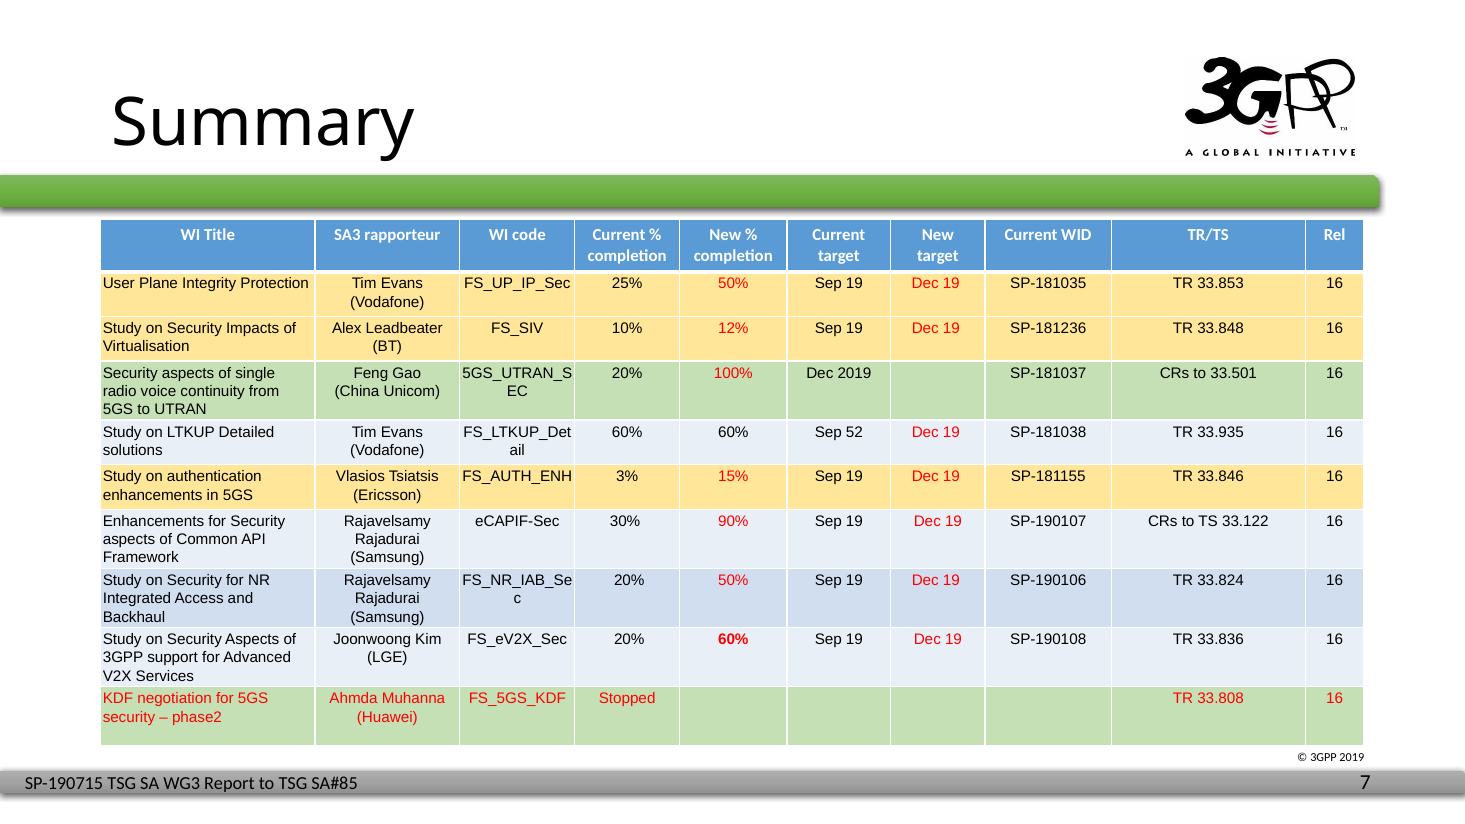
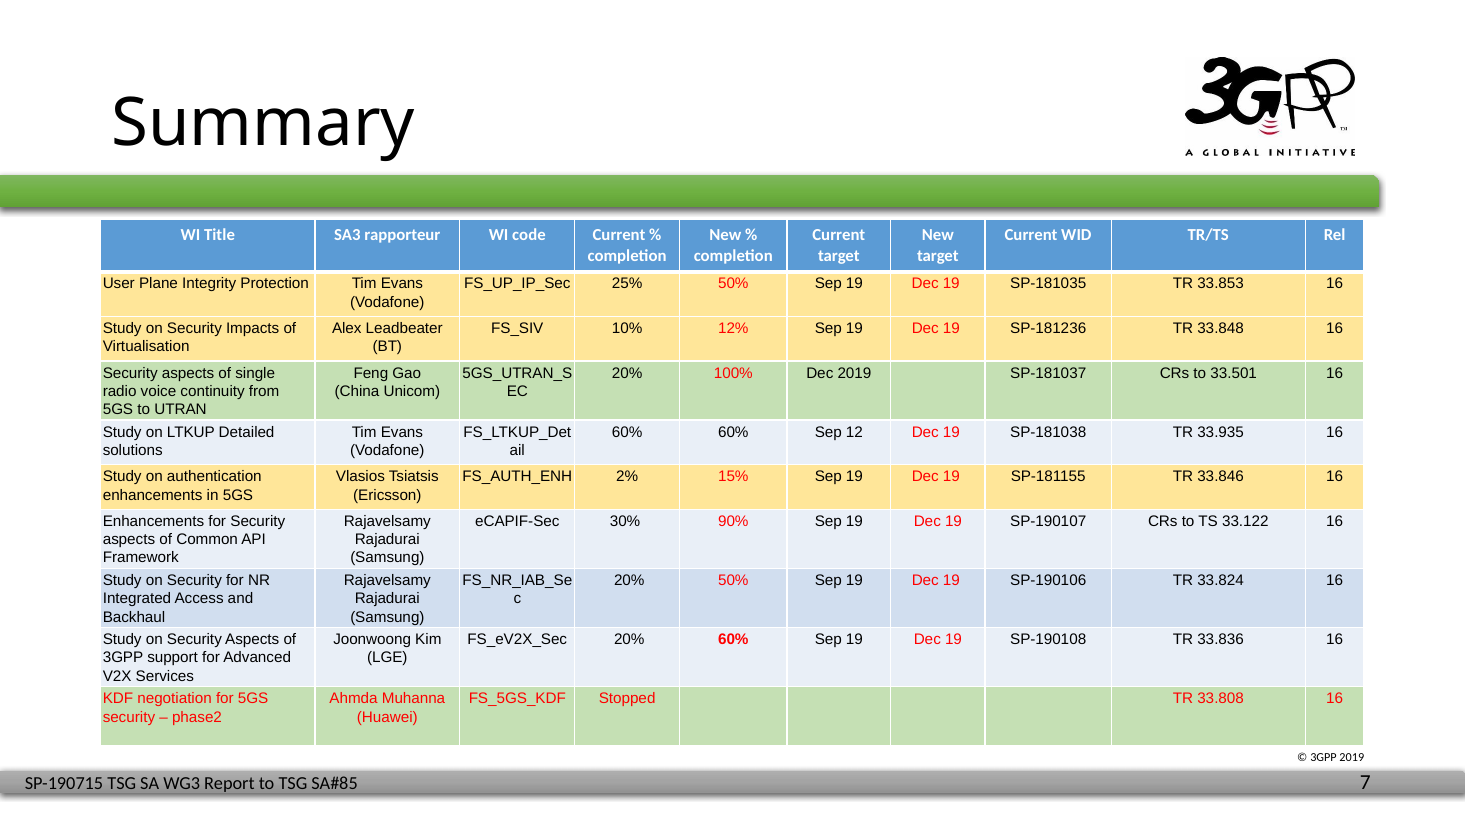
52: 52 -> 12 (854, 432)
3%: 3% -> 2% (627, 477)
